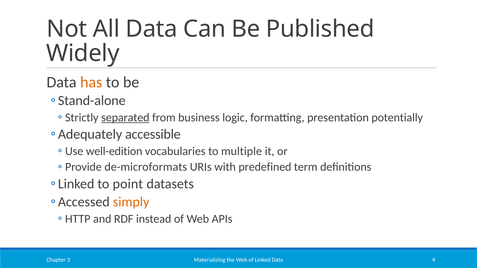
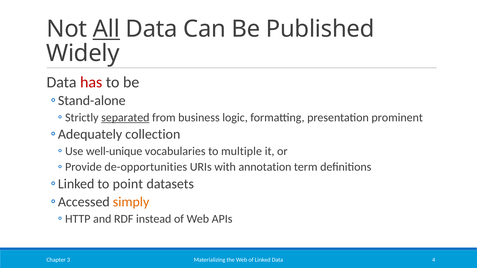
All underline: none -> present (106, 29)
has colour: orange -> red (91, 82)
potentially: potentially -> prominent (397, 118)
accessible: accessible -> collection (153, 134)
well-edition: well-edition -> well-unique (114, 151)
de-microformats: de-microformats -> de-opportunities (146, 167)
predefined: predefined -> annotation (265, 167)
